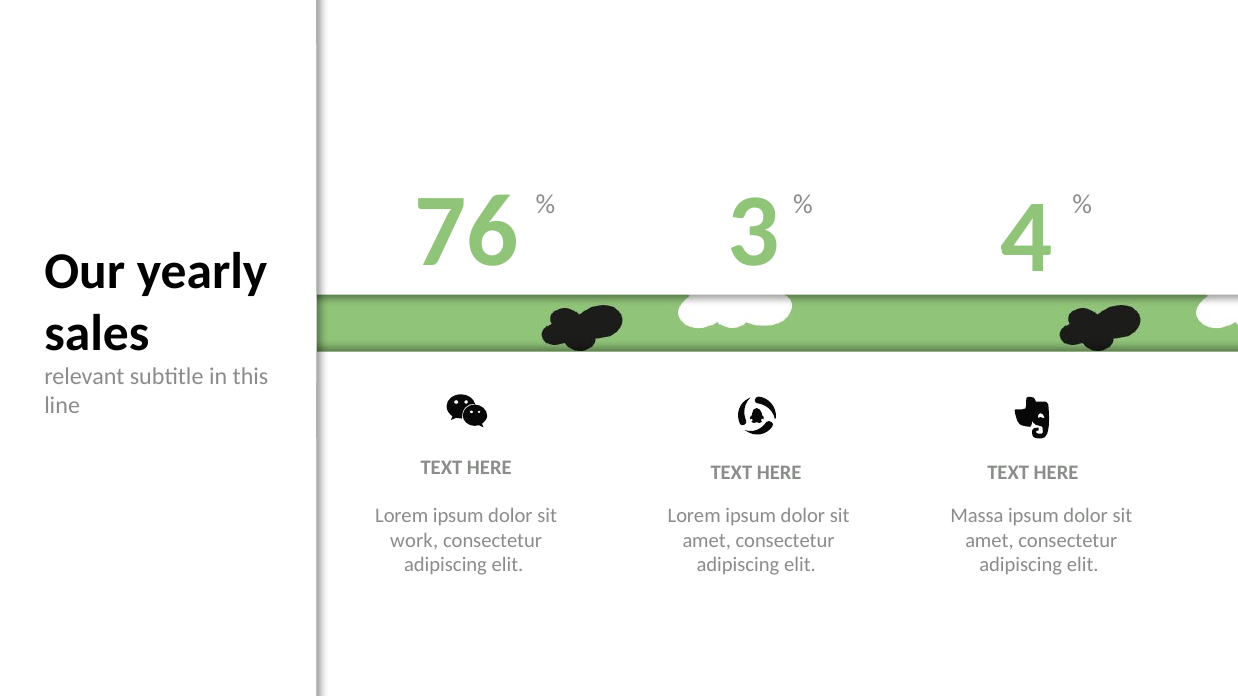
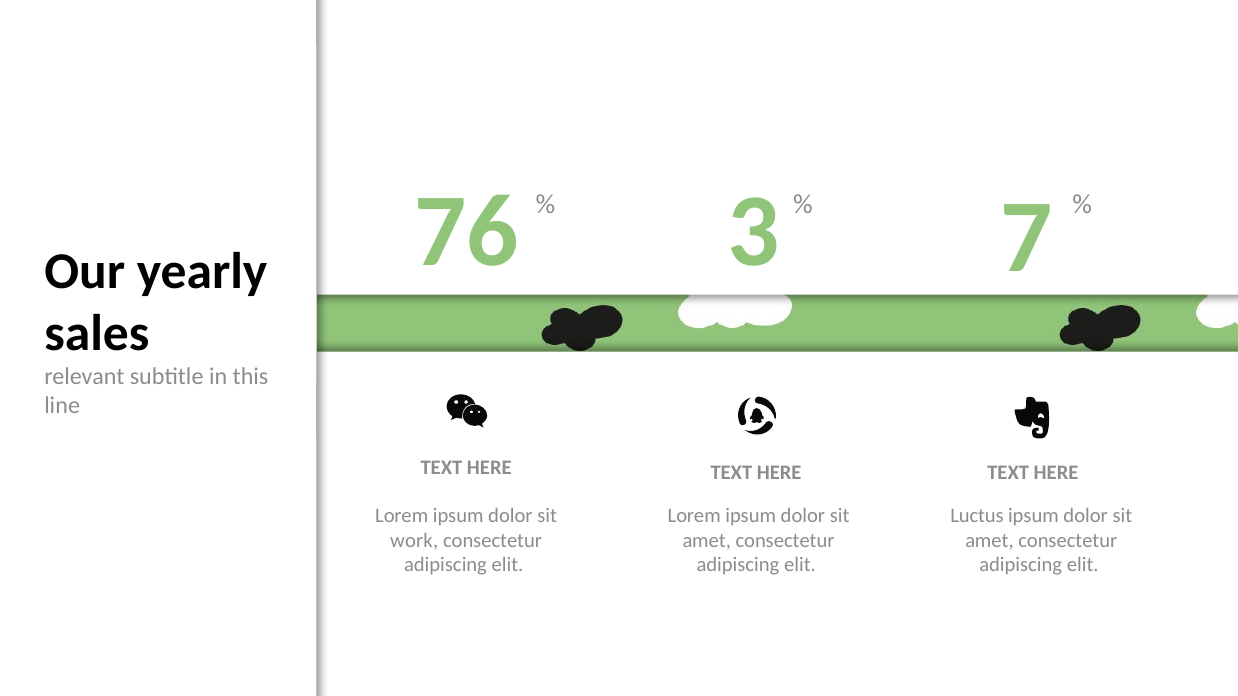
4: 4 -> 7 (1026, 237)
Massa: Massa -> Luctus (977, 516)
